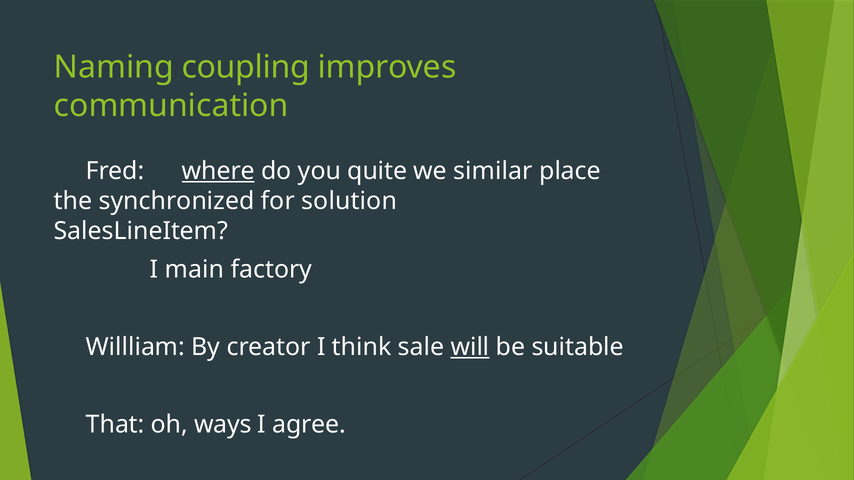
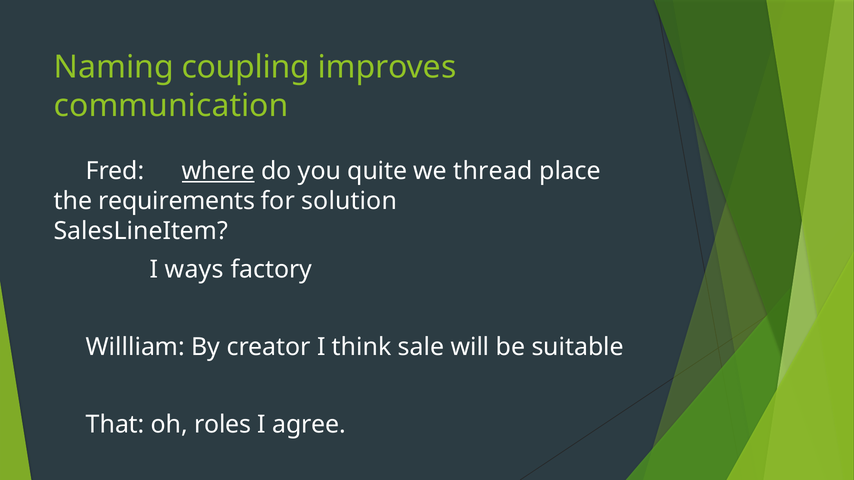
similar: similar -> thread (493, 171)
synchronized: synchronized -> requirements (177, 201)
main: main -> ways (194, 270)
will underline: present -> none (470, 347)
ways: ways -> roles (223, 425)
